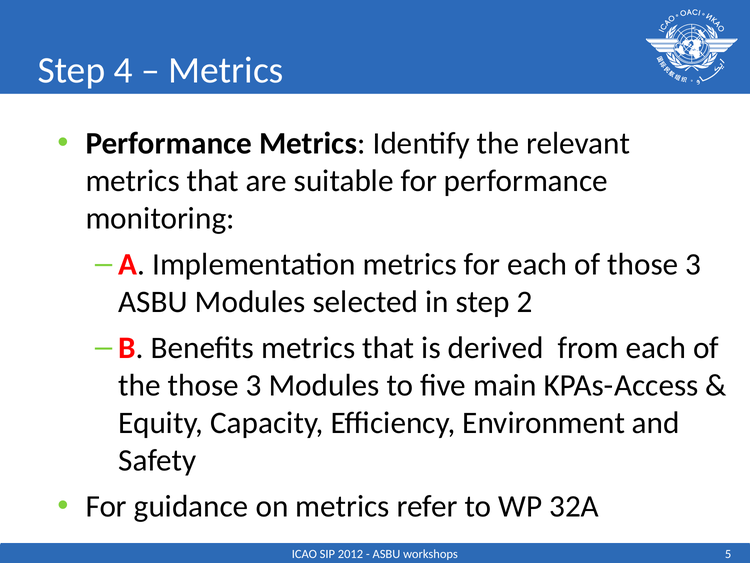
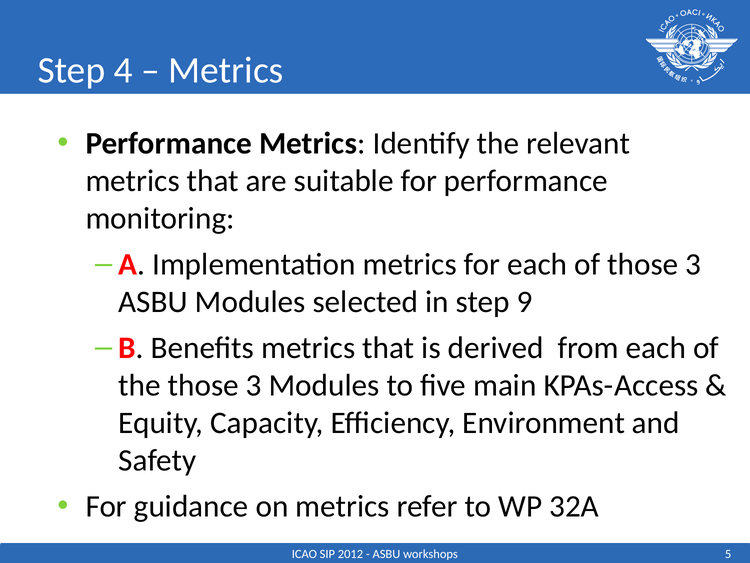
2: 2 -> 9 (525, 302)
